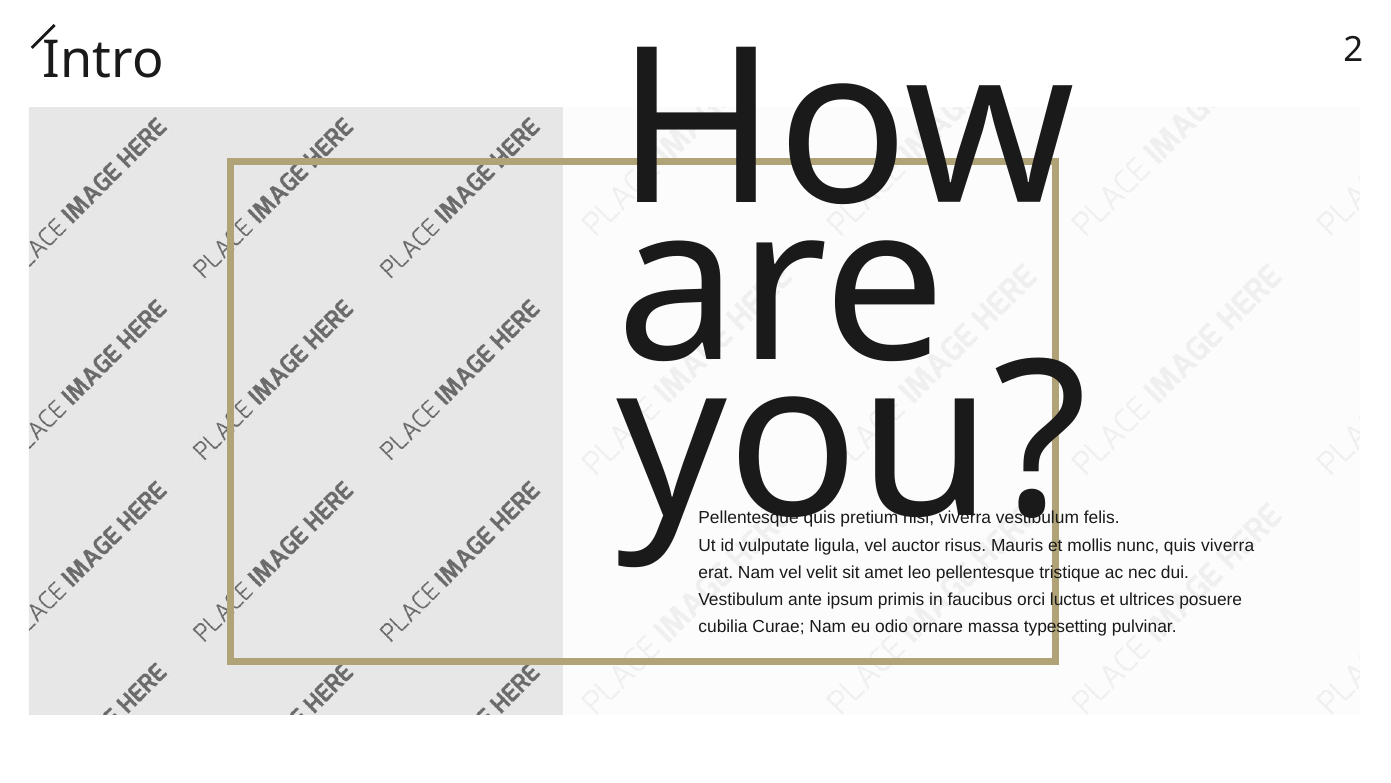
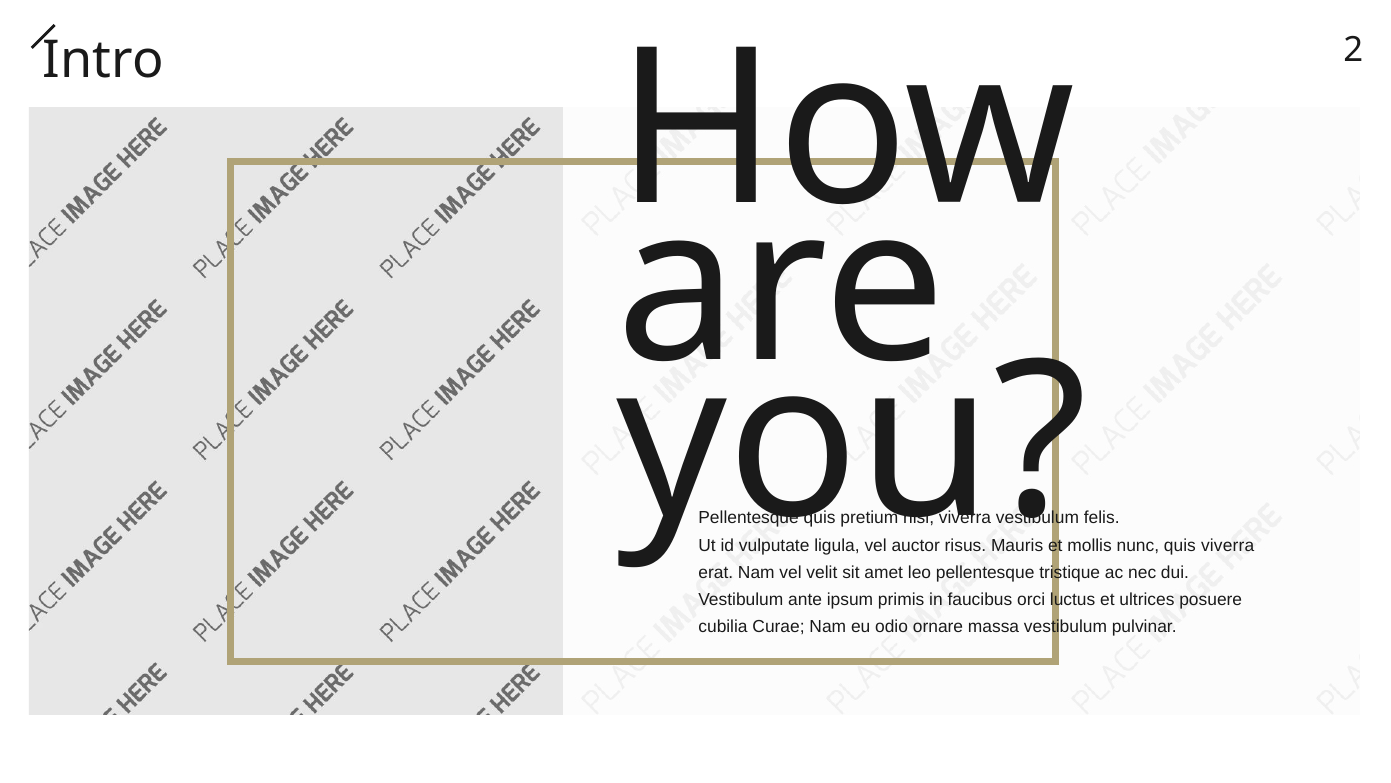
massa typesetting: typesetting -> vestibulum (1066, 626)
